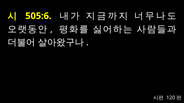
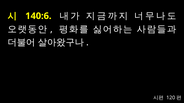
505:6: 505:6 -> 140:6 (38, 16)
